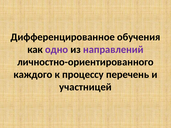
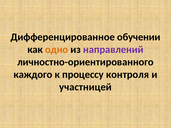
обучения: обучения -> обучении (139, 37)
одно colour: purple -> orange (57, 50)
перечень: перечень -> контроля (128, 75)
